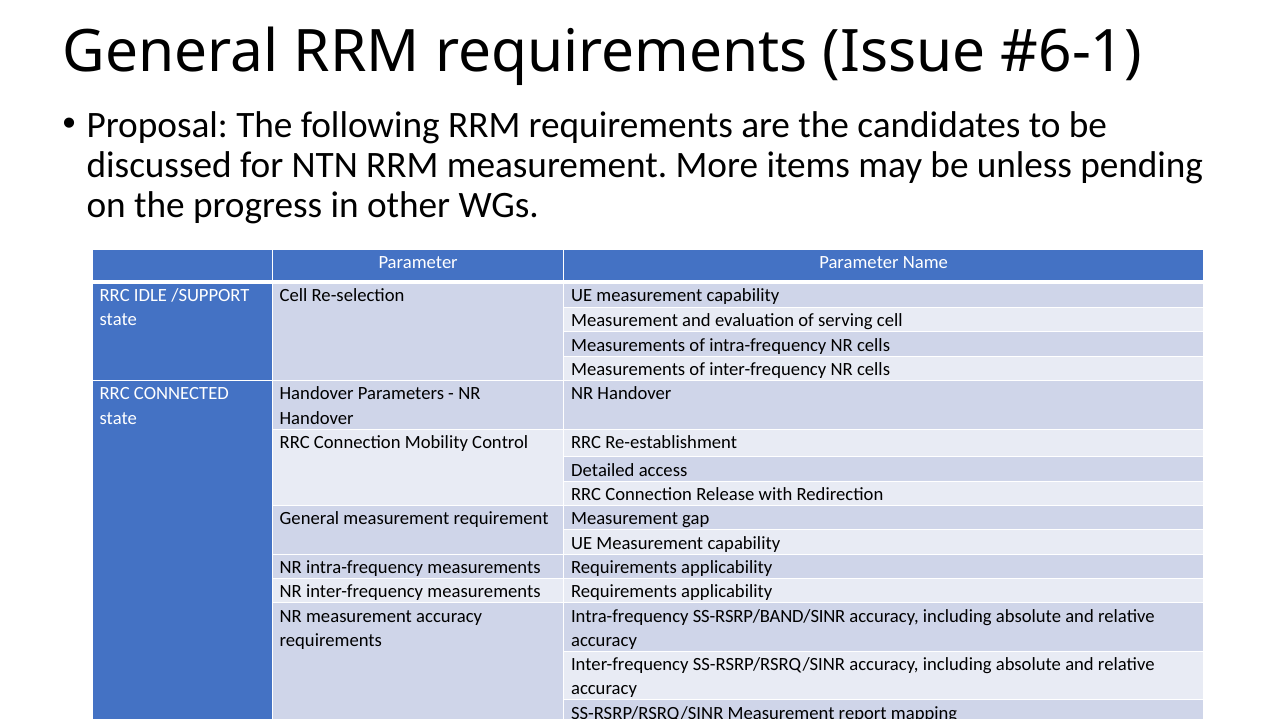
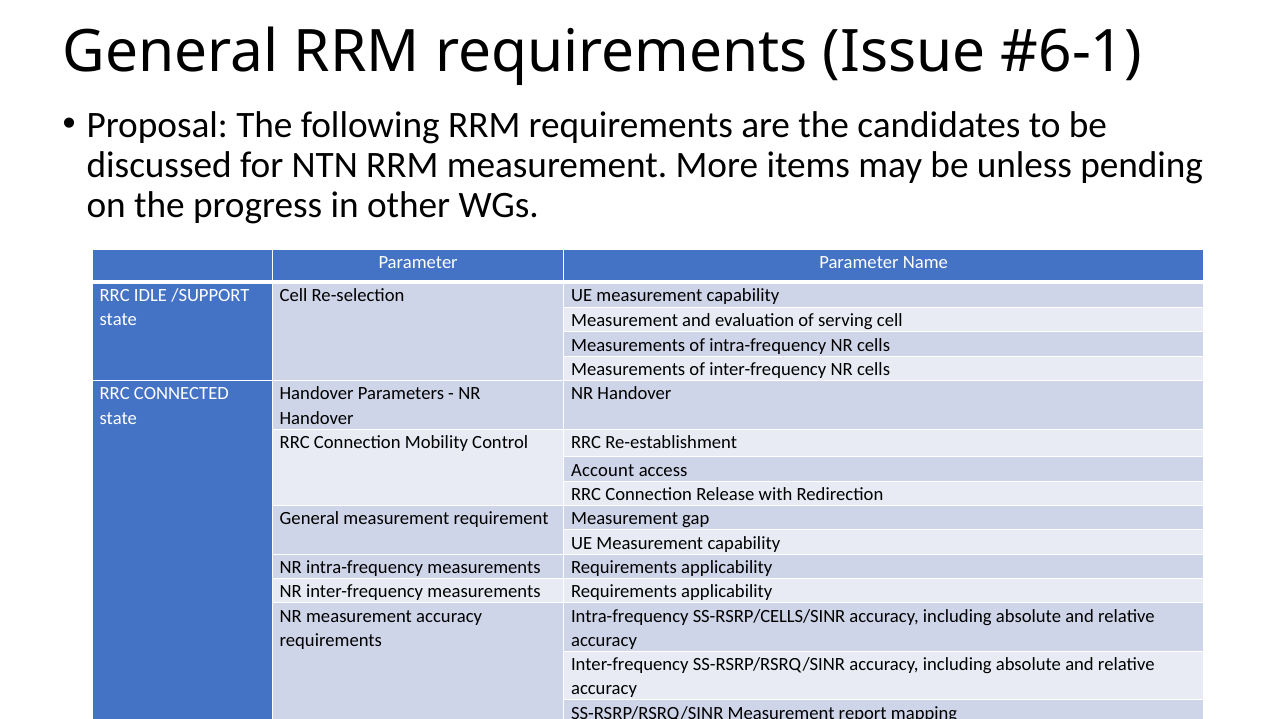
Detailed: Detailed -> Account (603, 470)
SS-RSRP/BAND/SINR: SS-RSRP/BAND/SINR -> SS-RSRP/CELLS/SINR (769, 616)
